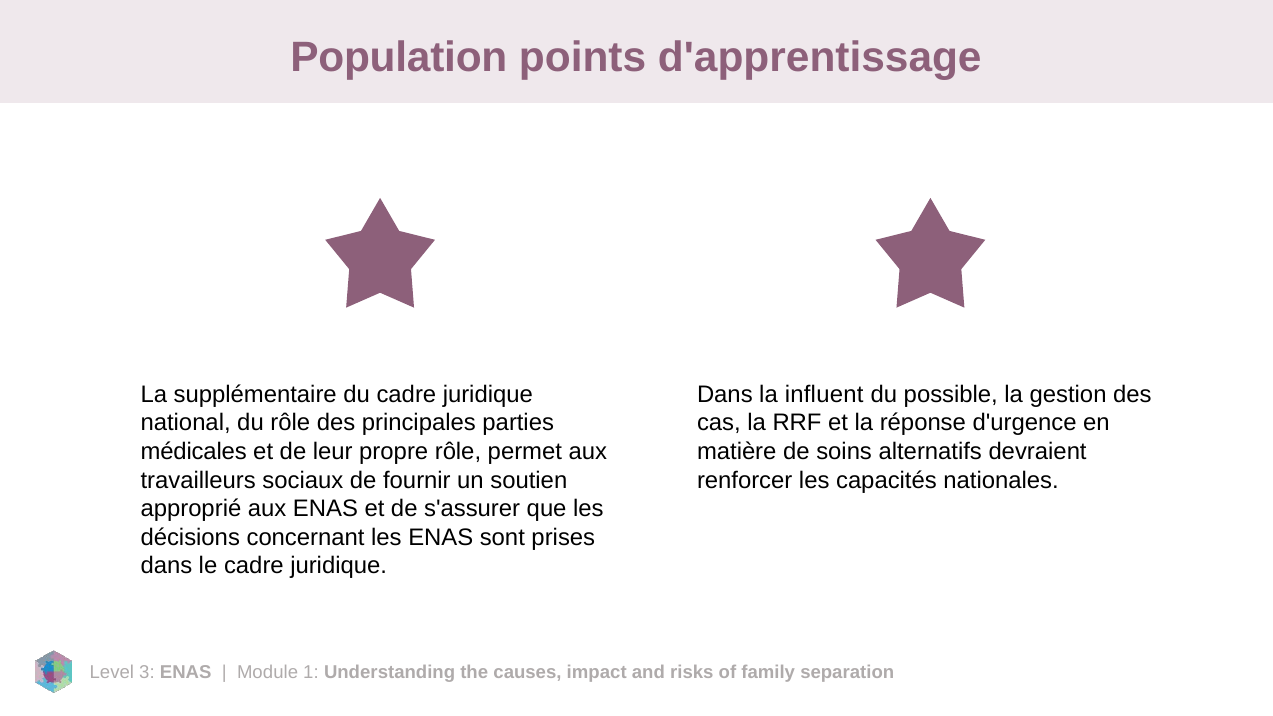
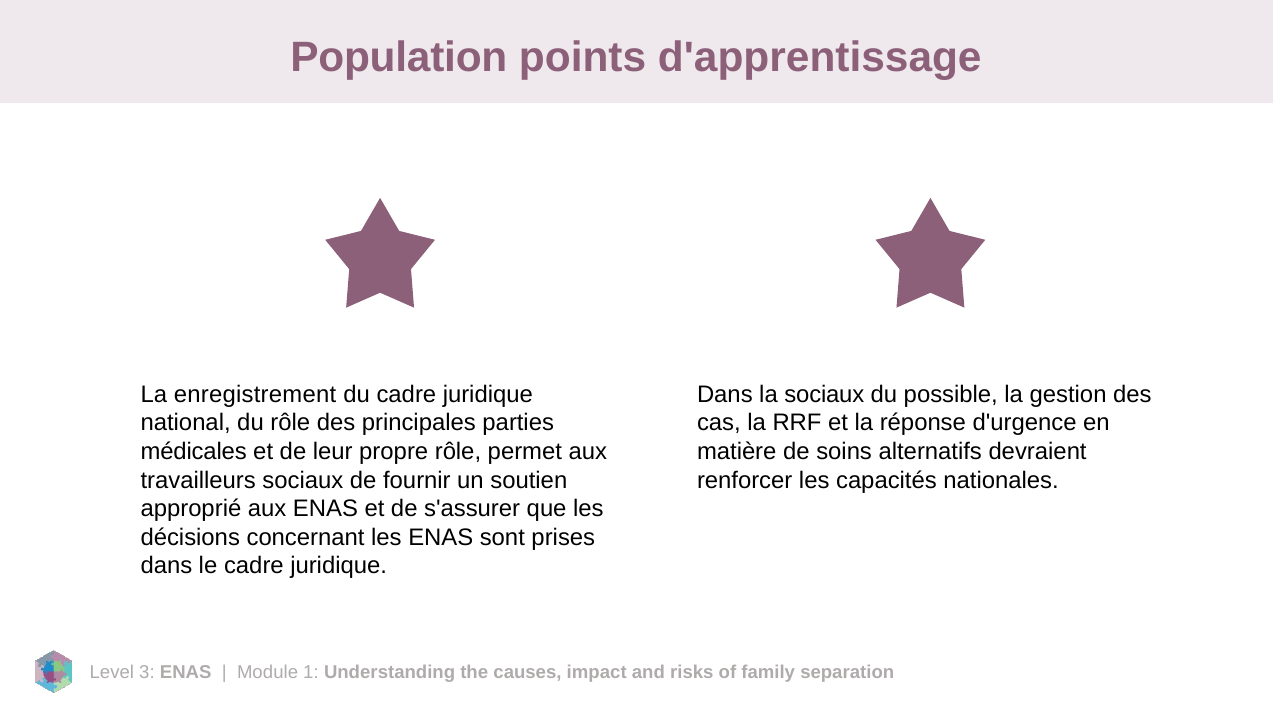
supplémentaire: supplémentaire -> enregistrement (255, 394)
la influent: influent -> sociaux (824, 394)
